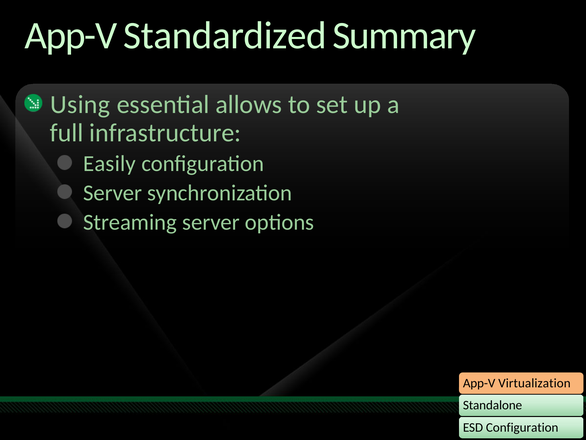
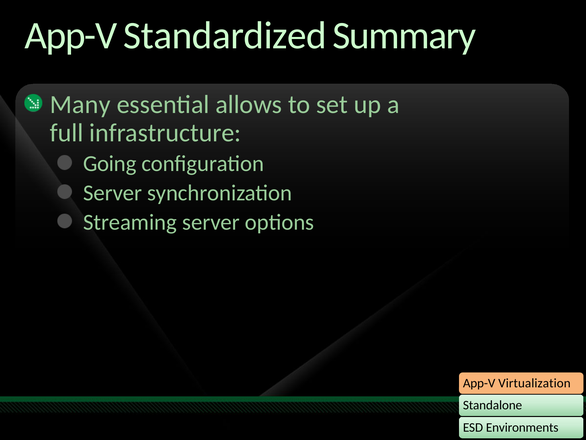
Using: Using -> Many (80, 104)
Easily: Easily -> Going (110, 164)
Configuration: Configuration -> Environments (522, 427)
